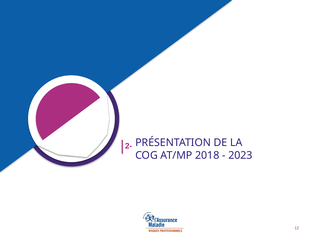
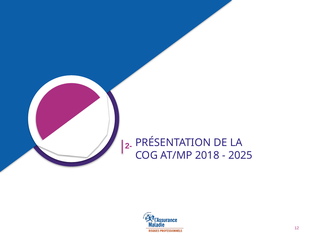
2023: 2023 -> 2025 (240, 155)
